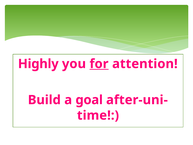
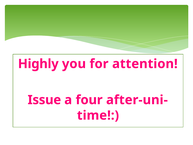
for underline: present -> none (99, 64)
Build: Build -> Issue (44, 100)
goal: goal -> four (89, 100)
